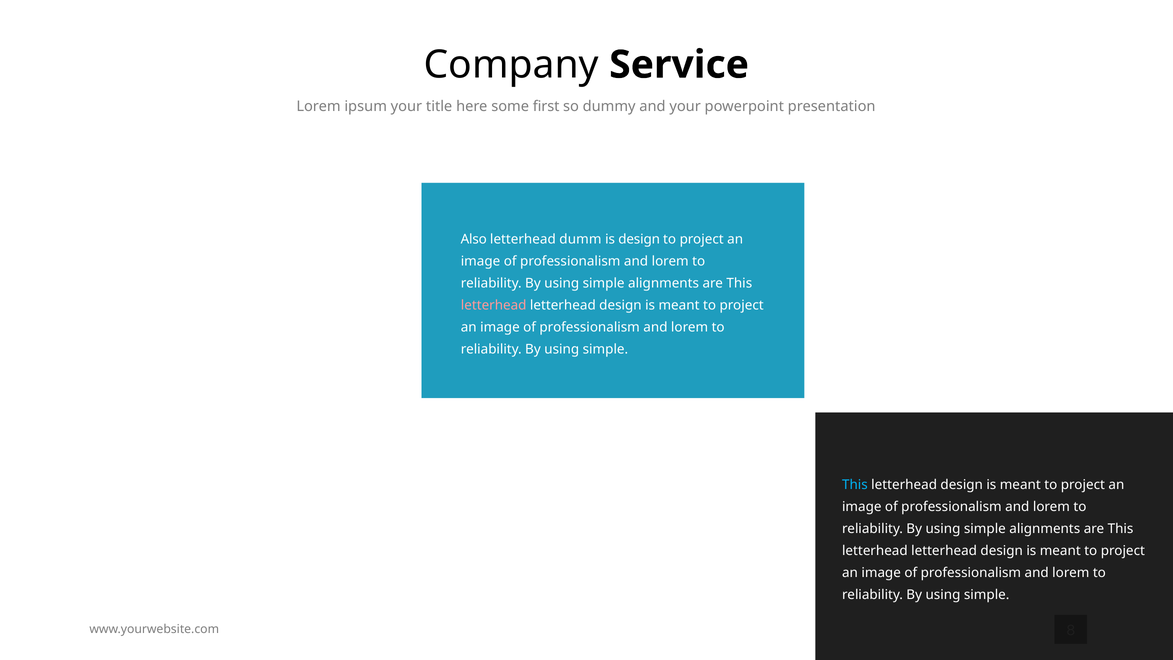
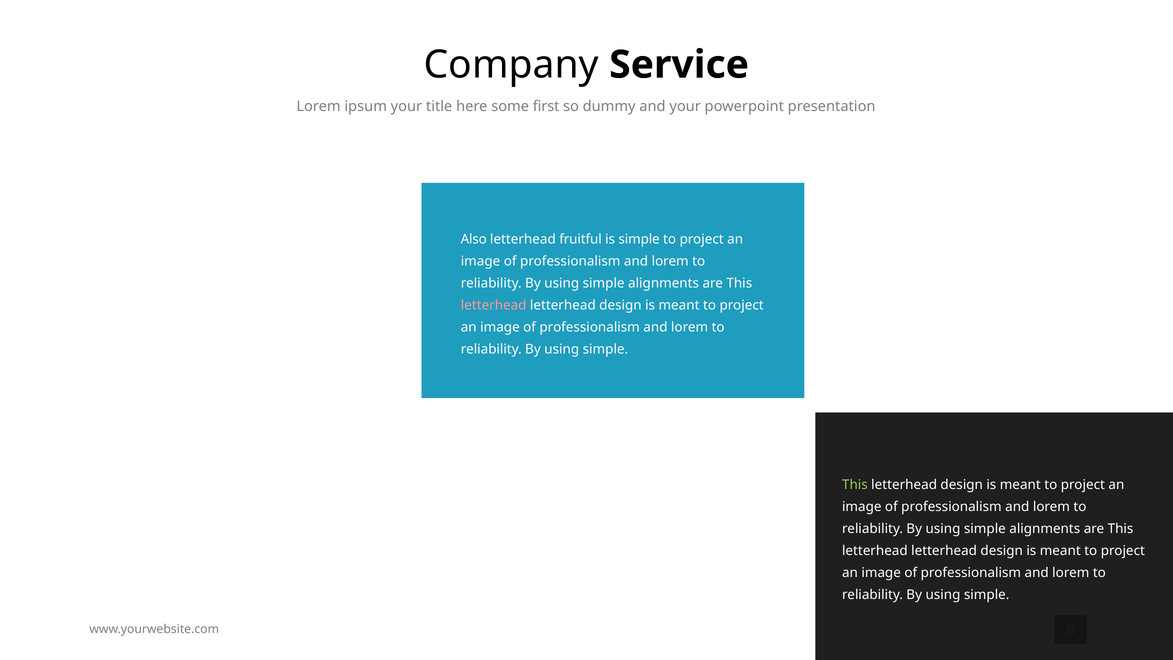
dumm: dumm -> fruitful (581, 239)
is design: design -> simple (639, 239)
This colour: light blue -> light green (855, 485)
